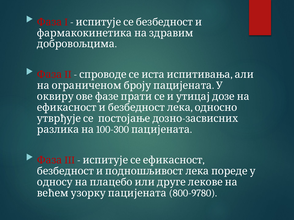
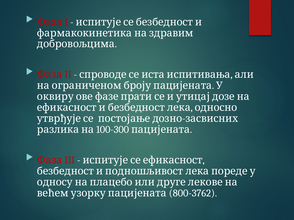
800-9780: 800-9780 -> 800-3762 (193, 193)
